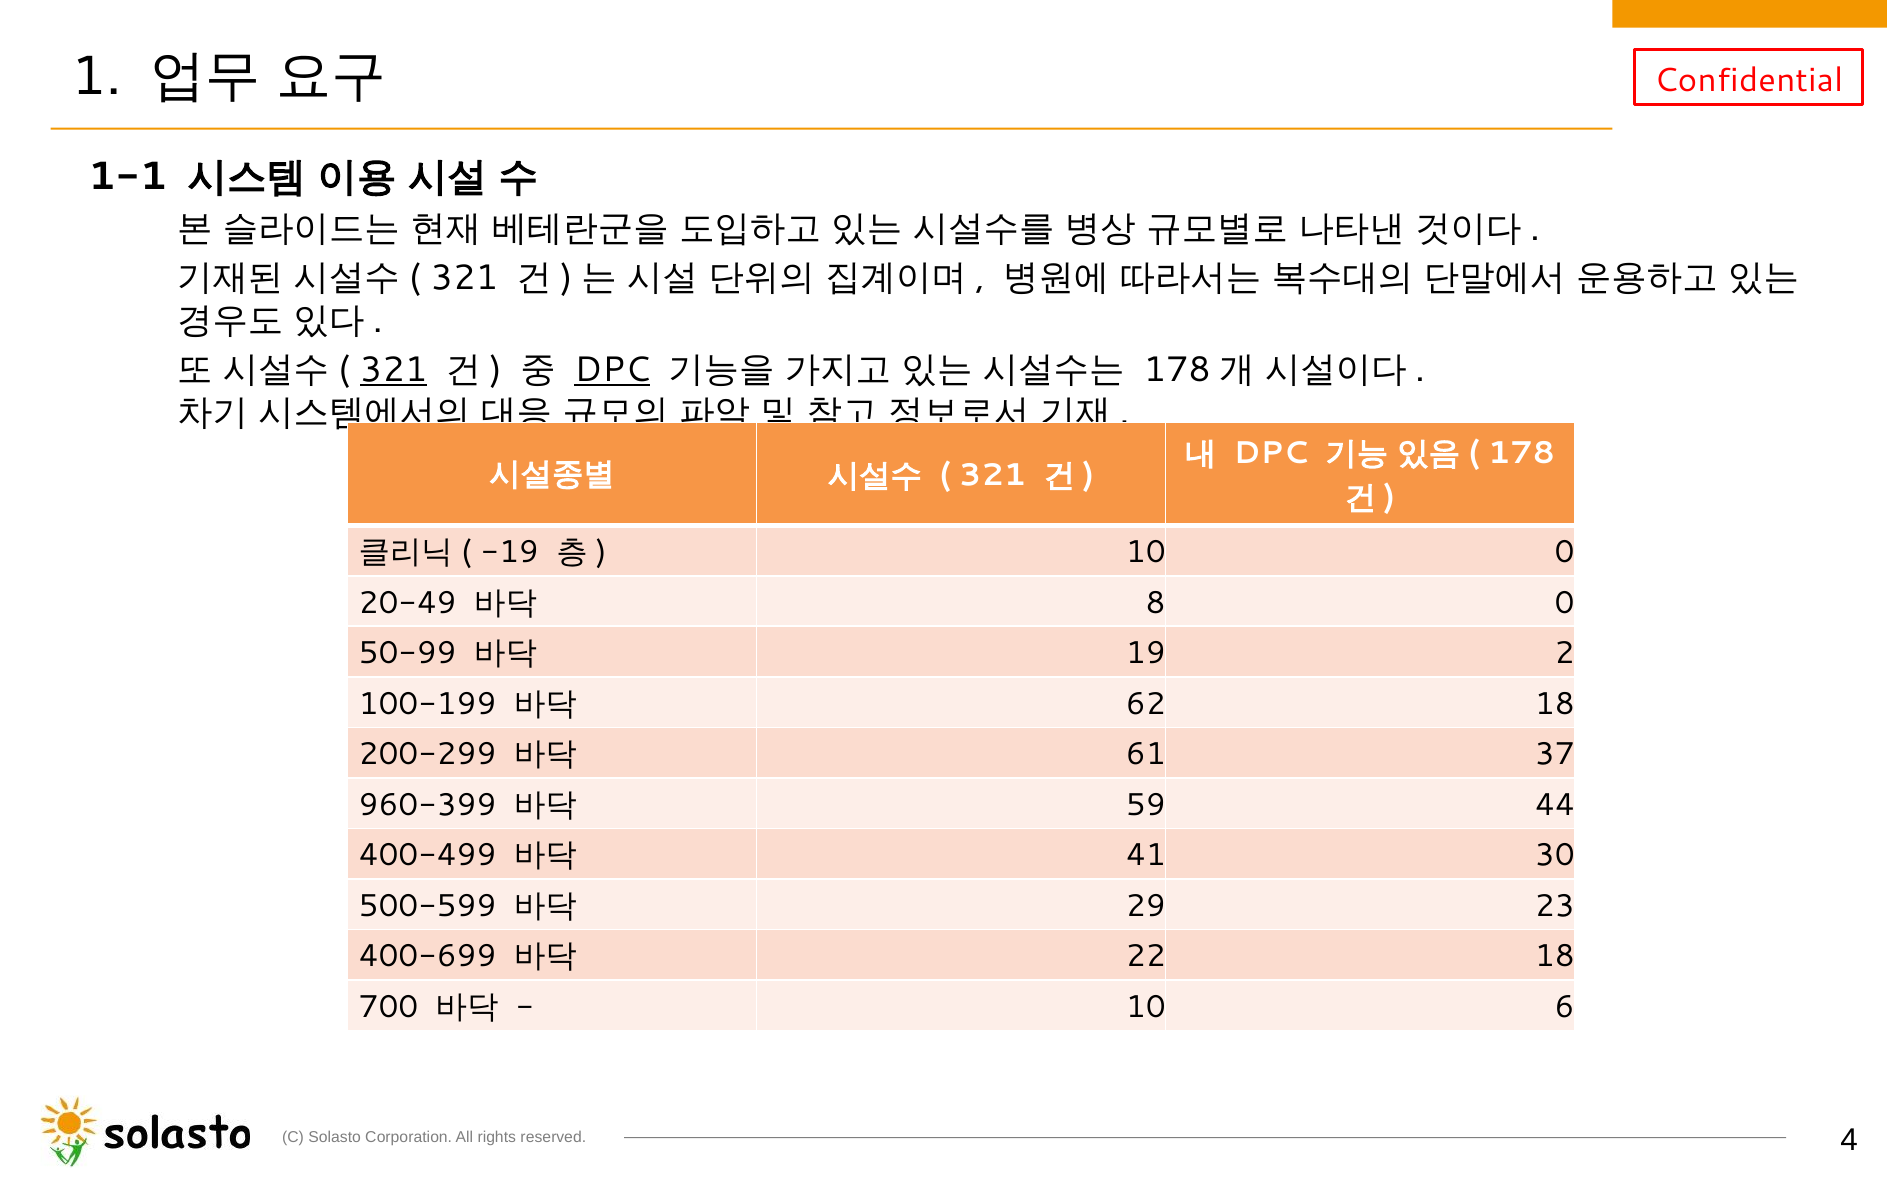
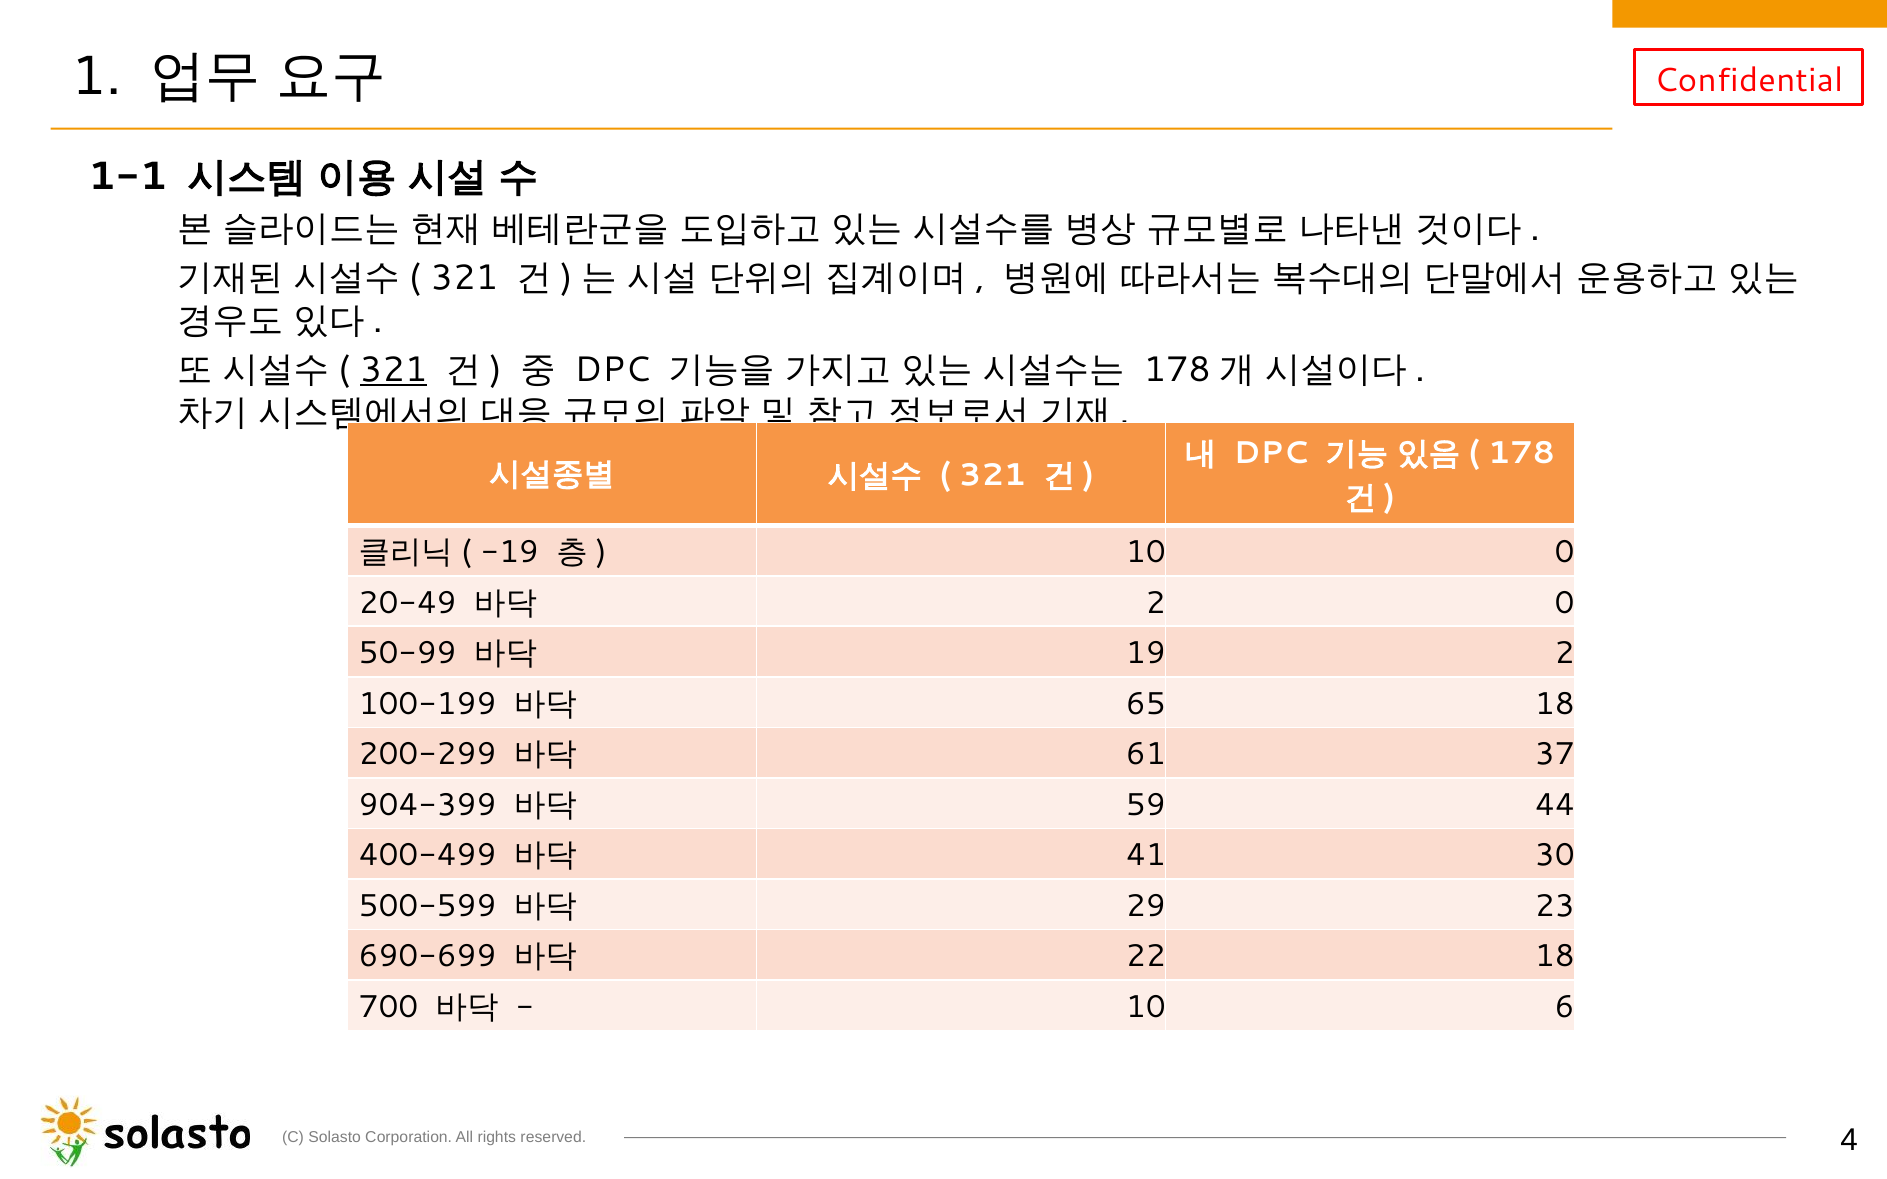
DPC underline: present -> none (612, 370)
8: 8 -> 2 (1156, 603)
62: 62 -> 65 (1146, 704)
960-399: 960-399 -> 904-399 (428, 805)
400-699: 400-699 -> 690-699 (428, 957)
